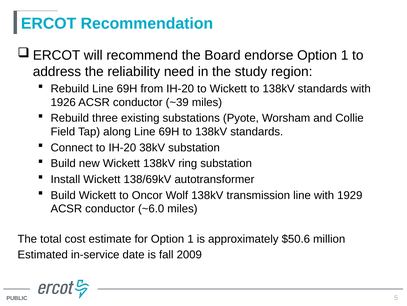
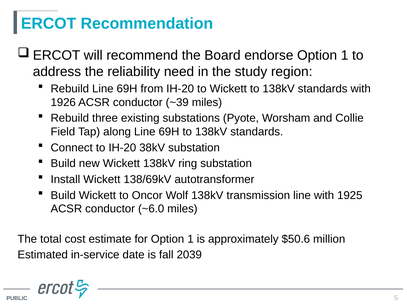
1929: 1929 -> 1925 (350, 195)
2009: 2009 -> 2039 (189, 254)
